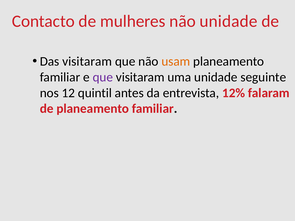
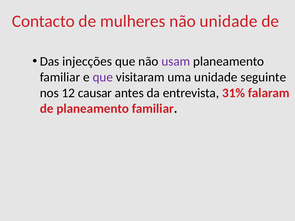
Das visitaram: visitaram -> injecções (87, 61)
usam colour: orange -> purple (176, 61)
quintil: quintil -> causar (95, 93)
12%: 12% -> 31% (234, 93)
